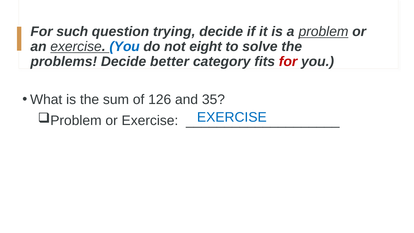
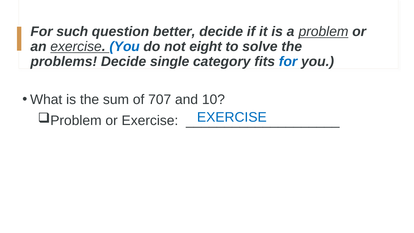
trying: trying -> better (174, 32)
better: better -> single (170, 61)
for colour: red -> blue (288, 61)
126: 126 -> 707 (160, 100)
35: 35 -> 10 (213, 100)
